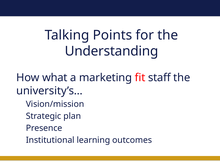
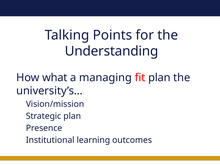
marketing: marketing -> managing (105, 78)
fit staff: staff -> plan (159, 78)
